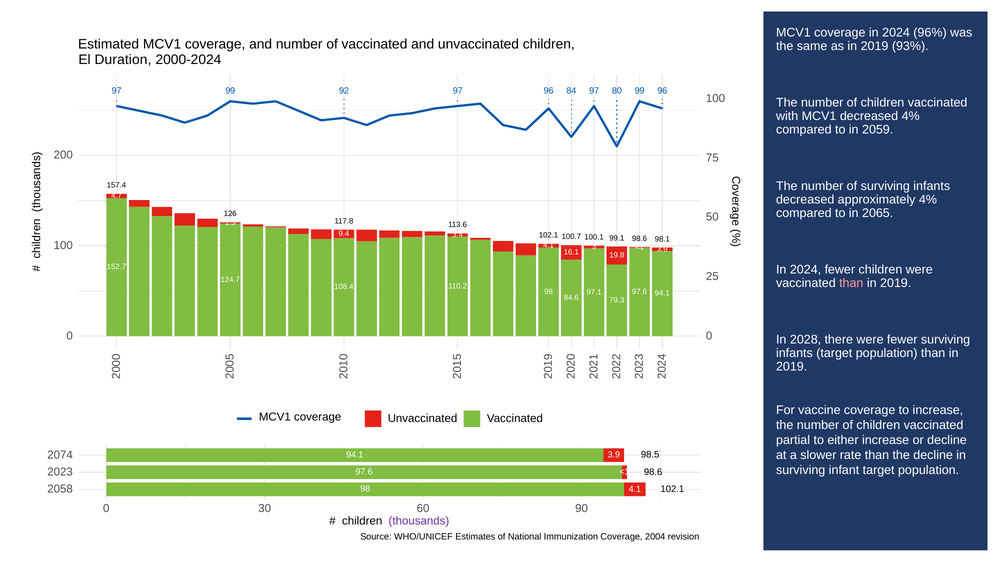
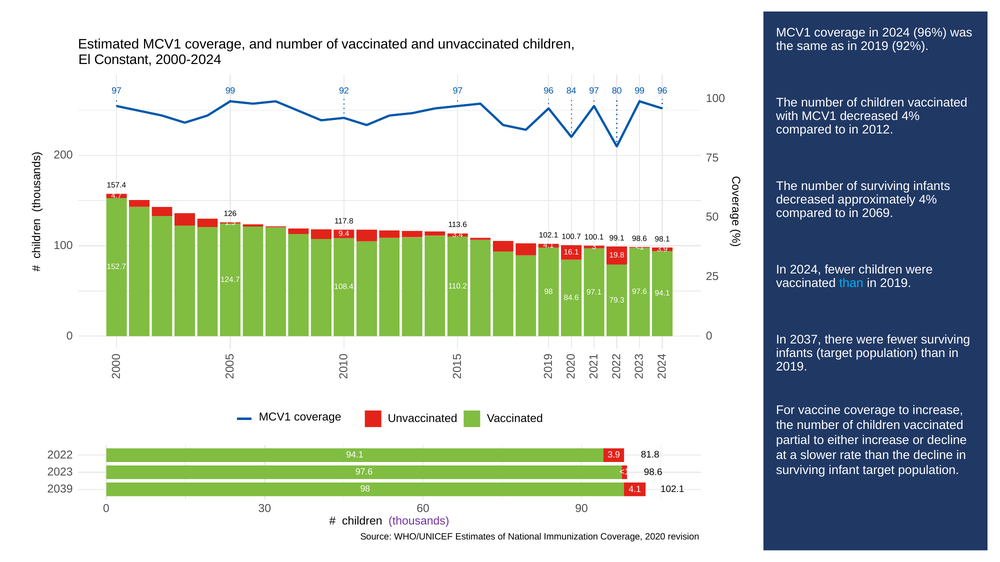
93%: 93% -> 92% (910, 46)
Duration: Duration -> Constant (123, 60)
2059: 2059 -> 2012 (878, 130)
2065: 2065 -> 2069 (878, 213)
than colour: pink -> light blue (851, 283)
2028: 2028 -> 2037 (806, 340)
2074: 2074 -> 2022 (60, 455)
98.5: 98.5 -> 81.8 (650, 455)
2058: 2058 -> 2039 (60, 489)
2004: 2004 -> 2020 (655, 537)
